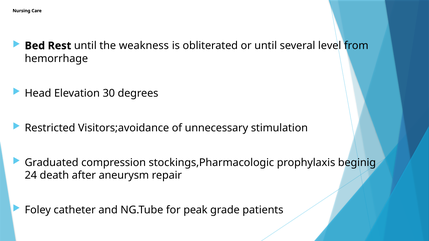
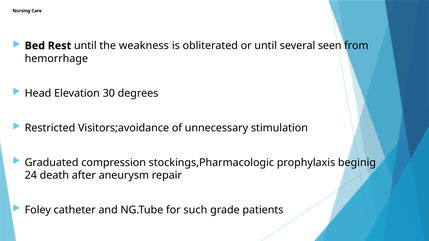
level: level -> seen (330, 46)
peak: peak -> such (195, 210)
